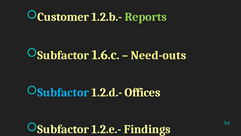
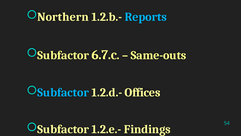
Customer: Customer -> Northern (63, 17)
Reports colour: light green -> light blue (146, 17)
1.6.c: 1.6.c -> 6.7.c (104, 55)
Need-outs: Need-outs -> Same-outs (159, 55)
